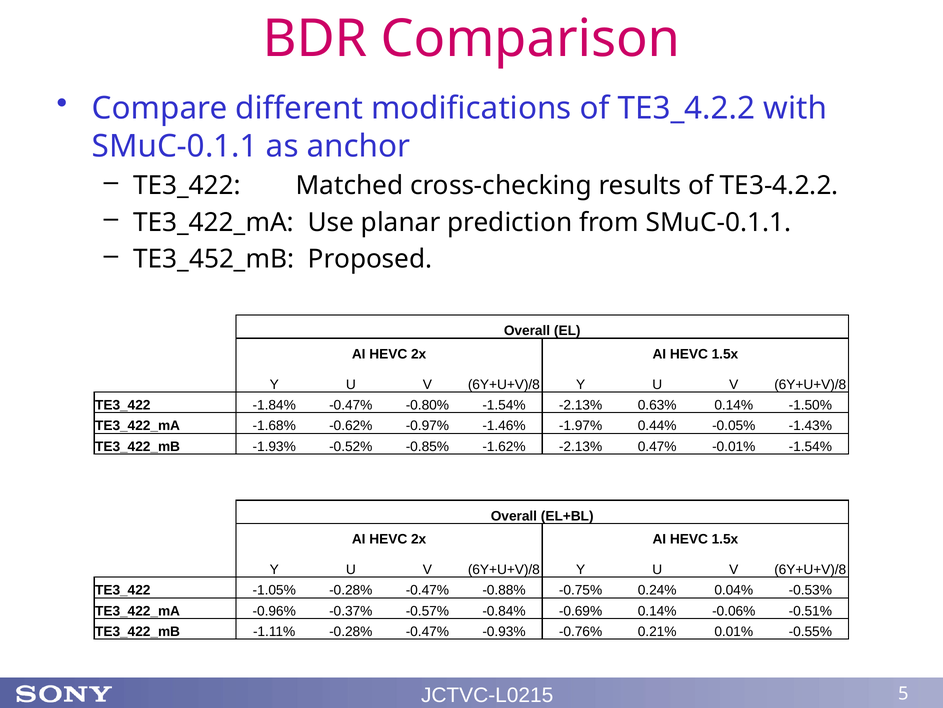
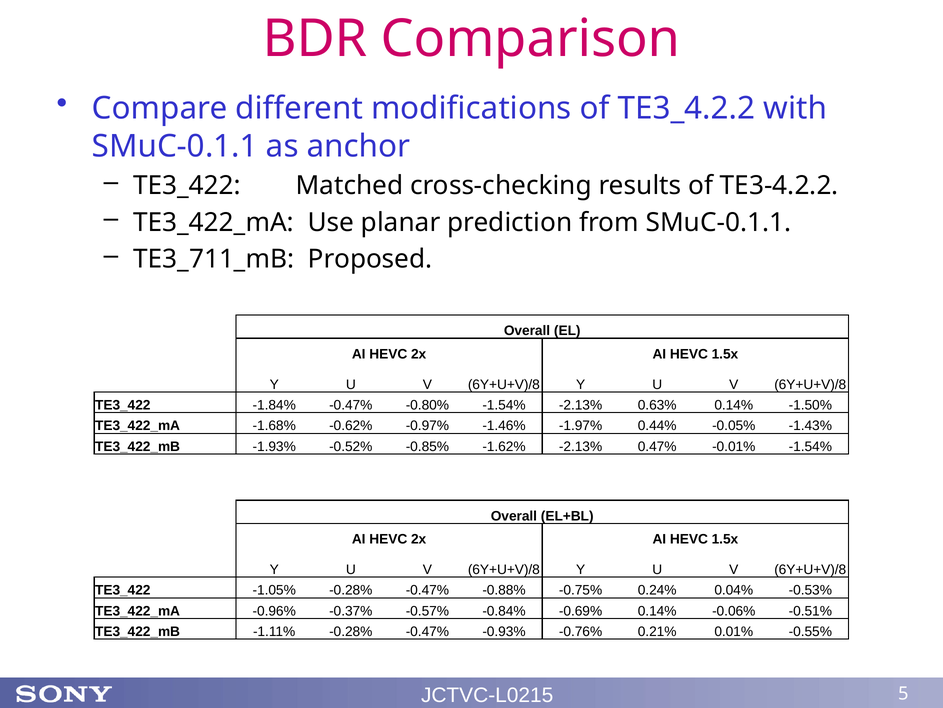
TE3_452_mB: TE3_452_mB -> TE3_711_mB (214, 259)
